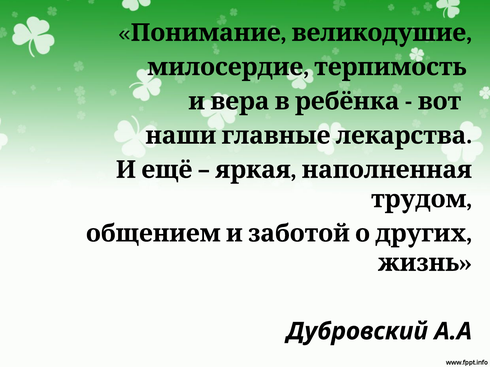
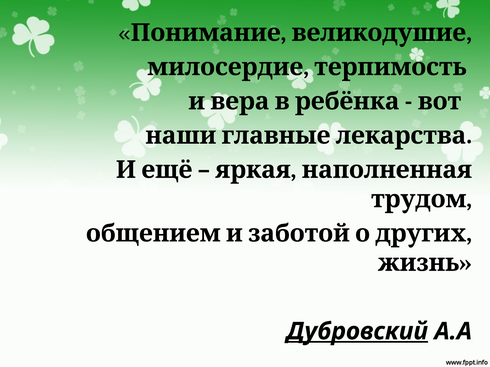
Дубровский underline: none -> present (357, 332)
